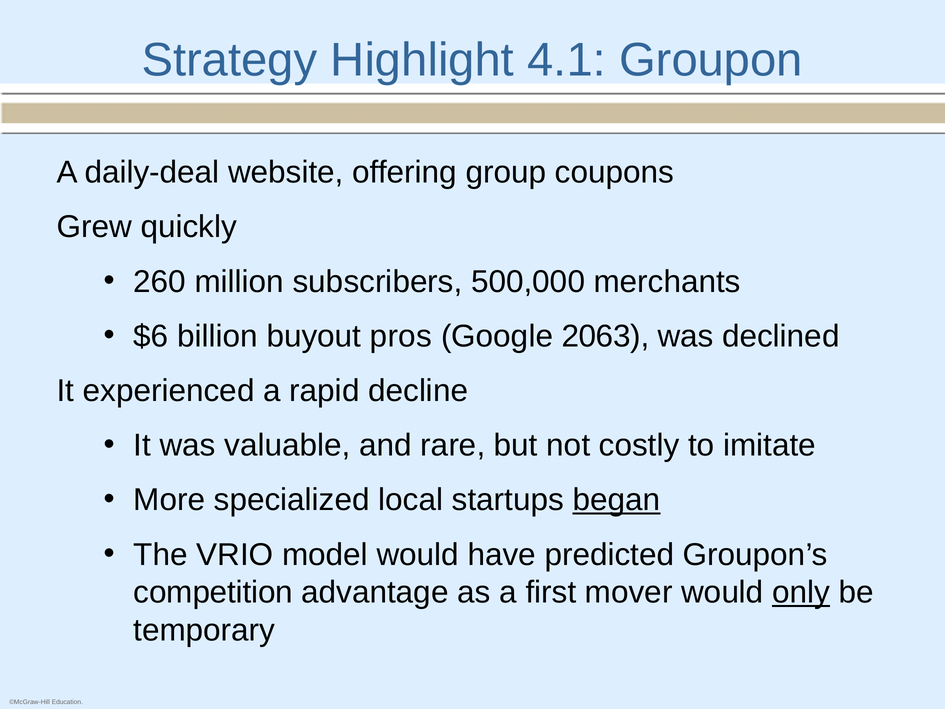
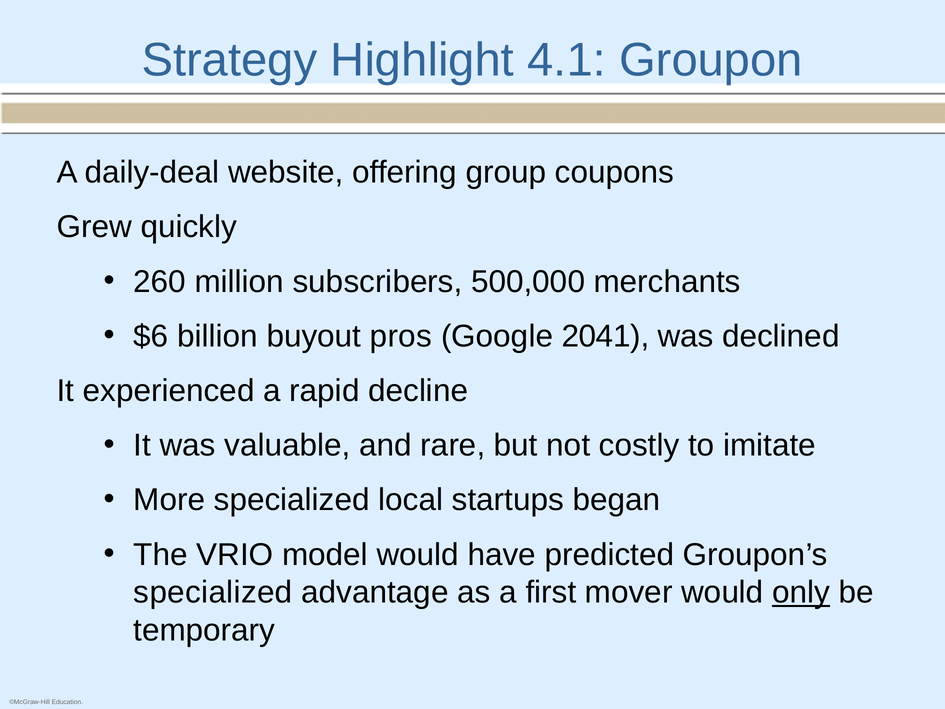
2063: 2063 -> 2041 (605, 336)
began underline: present -> none (617, 500)
competition: competition -> specialized (213, 592)
